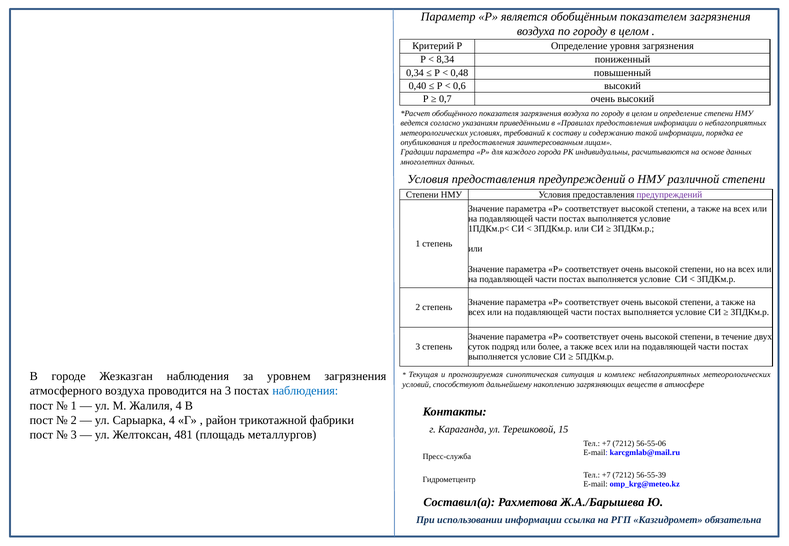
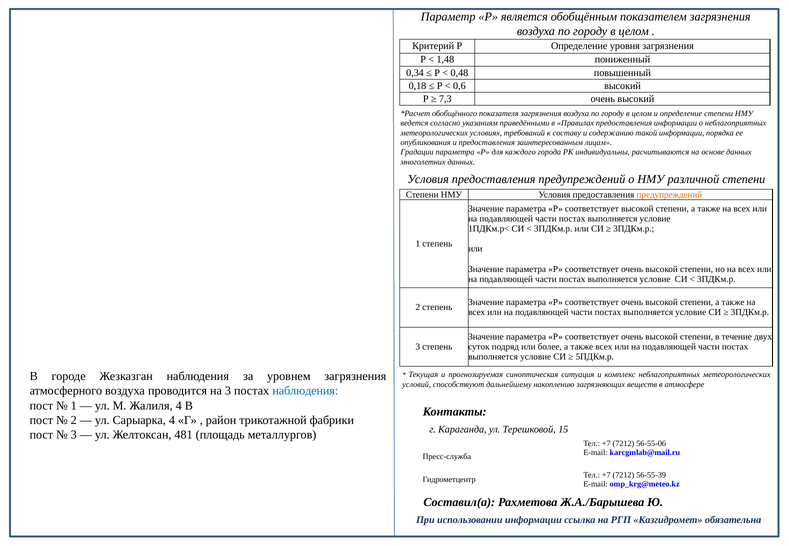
8,34: 8,34 -> 1,48 (445, 60)
0,40: 0,40 -> 0,18 (418, 86)
0,7: 0,7 -> 7,3 (445, 99)
предупреждений colour: purple -> orange (669, 195)
